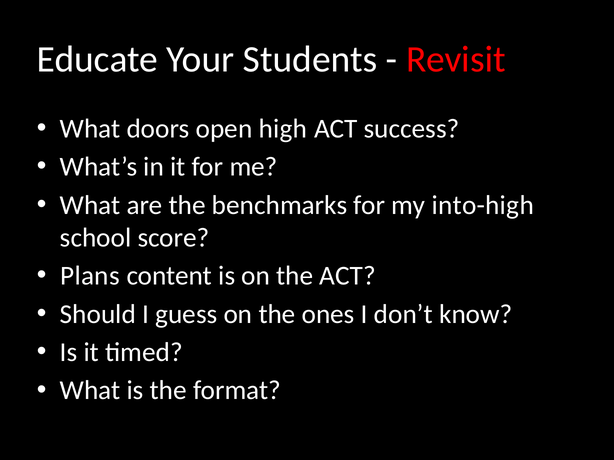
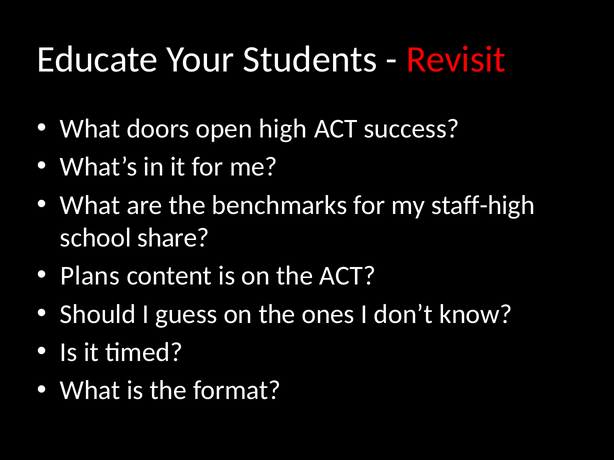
into-high: into-high -> staff-high (483, 205)
score: score -> share (173, 238)
